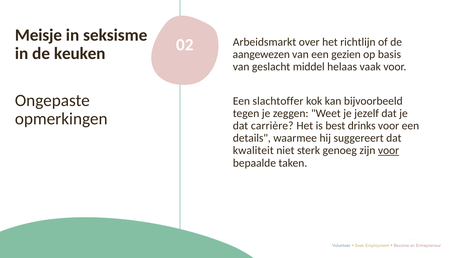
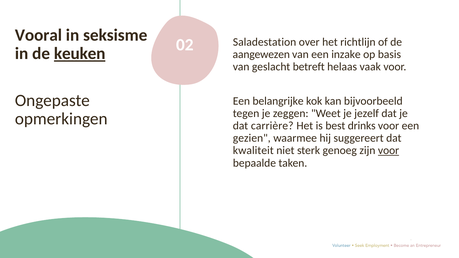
Meisje: Meisje -> Vooral (38, 35)
Arbeidsmarkt: Arbeidsmarkt -> Saladestation (265, 42)
keuken underline: none -> present (80, 54)
gezien: gezien -> inzake (346, 54)
middel: middel -> betreft (309, 67)
slachtoffer: slachtoffer -> belangrijke (278, 101)
details: details -> gezien (252, 138)
